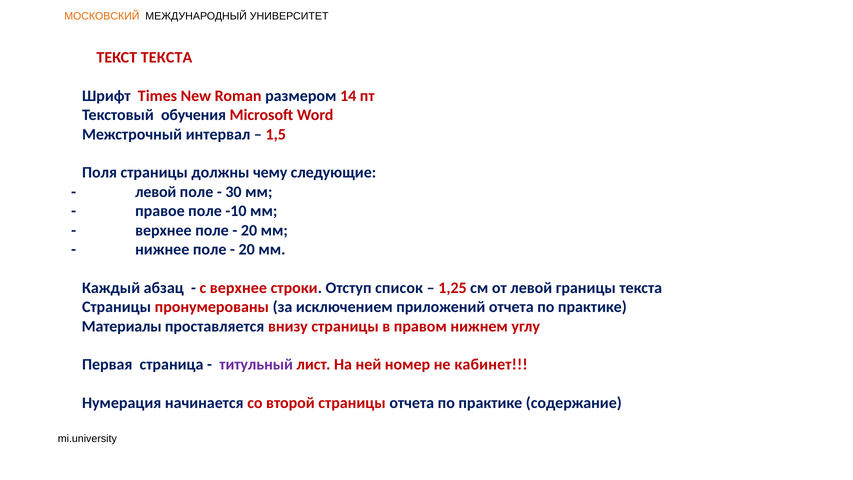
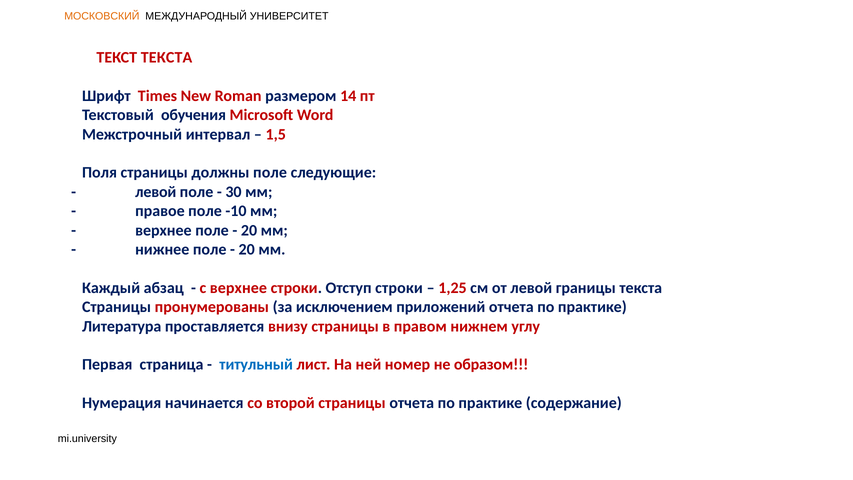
должны чему: чему -> поле (270, 173)
Отступ список: список -> строки (399, 288)
Материалы: Материалы -> Литература (122, 326)
титульный colour: purple -> blue (256, 365)
кабинет: кабинет -> образом (491, 365)
